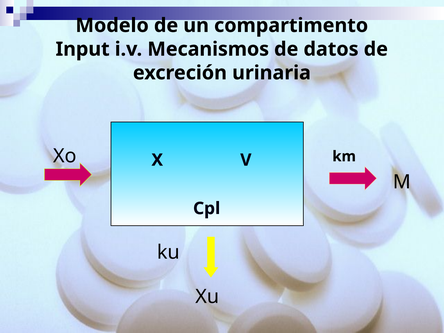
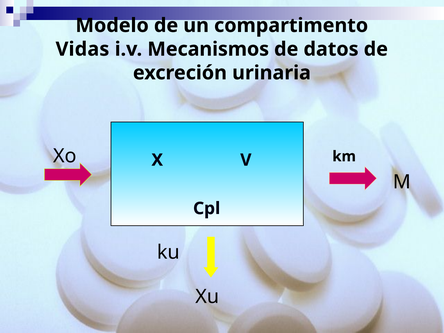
Input: Input -> Vidas (82, 49)
